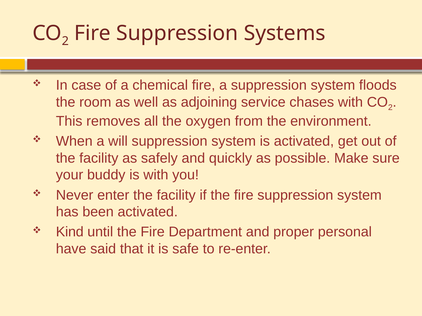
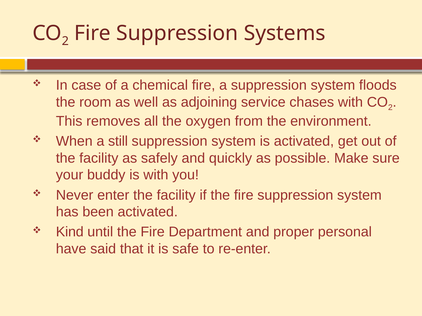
will: will -> still (118, 142)
